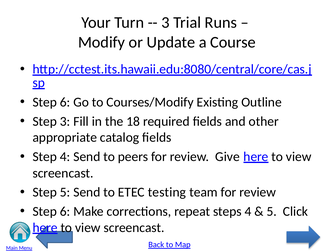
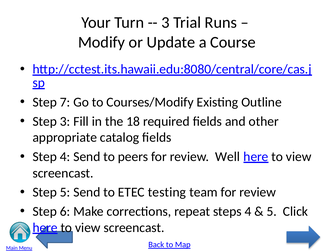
6: 6 -> 7 (65, 102)
Give: Give -> Well (228, 156)
